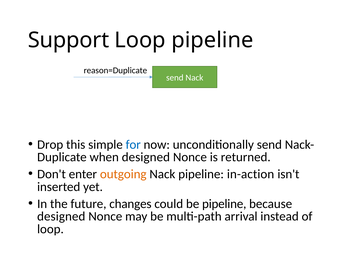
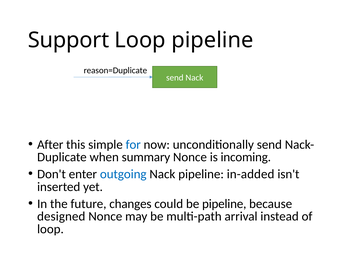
Drop: Drop -> After (50, 144)
when designed: designed -> summary (146, 157)
returned: returned -> incoming (246, 157)
outgoing colour: orange -> blue (123, 174)
in-action: in-action -> in-added (251, 174)
